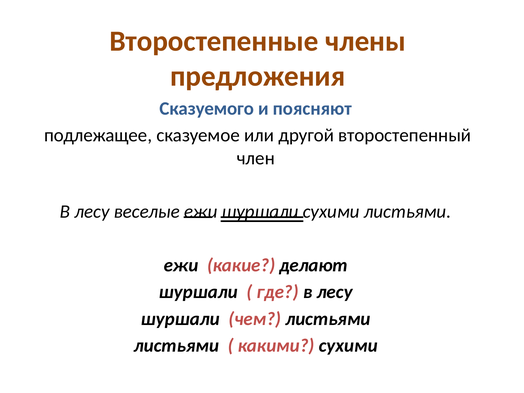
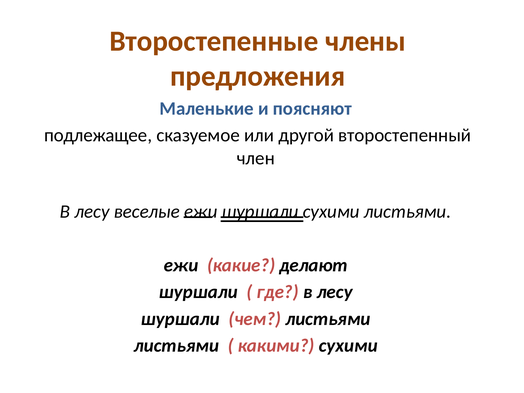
Сказуемого: Сказуемого -> Маленькие (207, 109)
